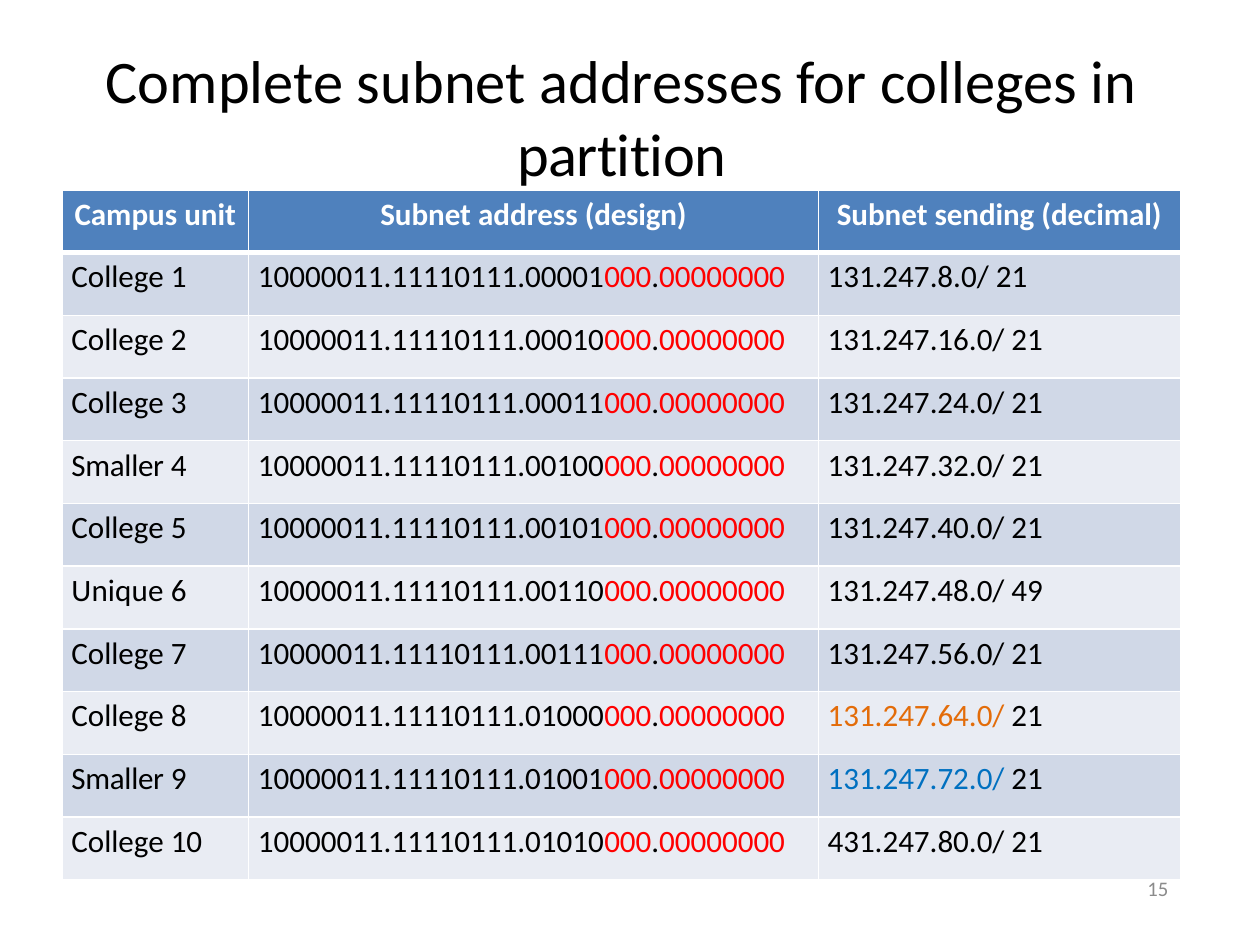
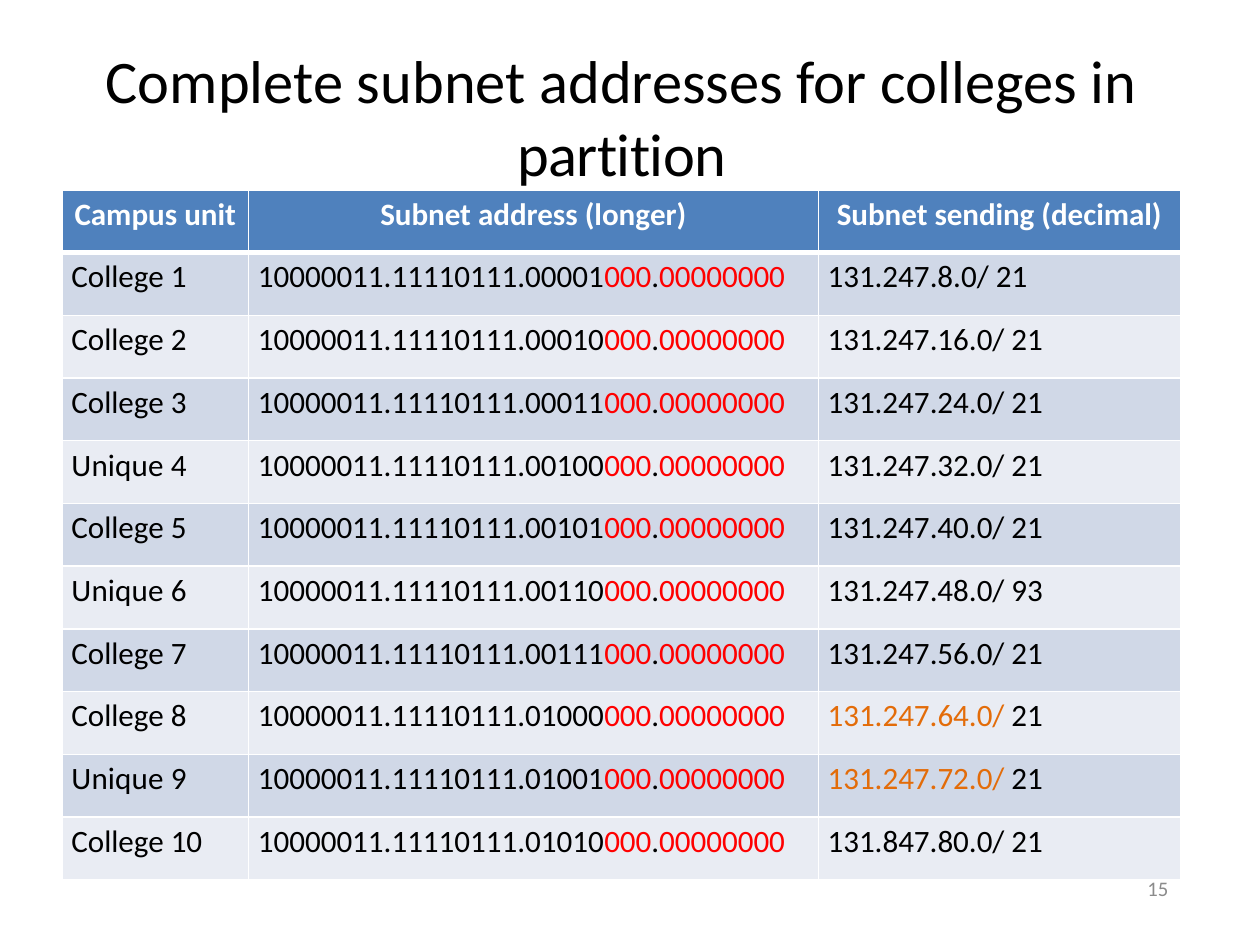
design: design -> longer (636, 215)
Smaller: Smaller -> Unique (118, 466)
49: 49 -> 93 (1027, 591)
Smaller: Smaller -> Unique (118, 780)
131.247.72.0/ colour: blue -> orange (916, 780)
431.247.80.0/: 431.247.80.0/ -> 131.847.80.0/ (916, 842)
